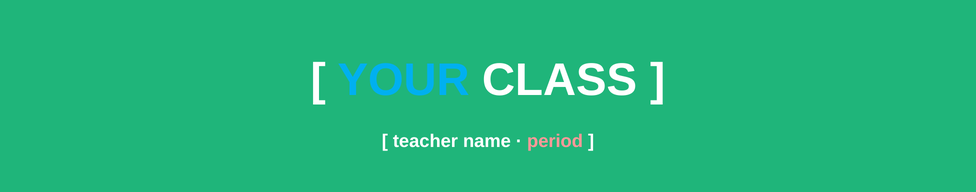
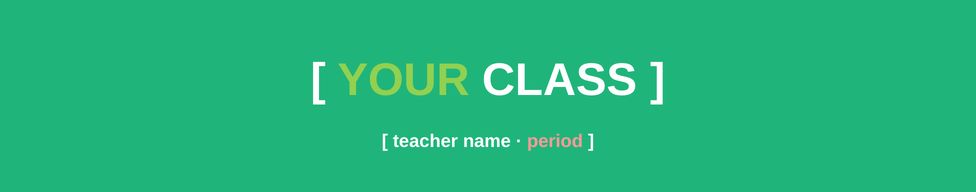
YOUR colour: light blue -> light green (404, 80)
